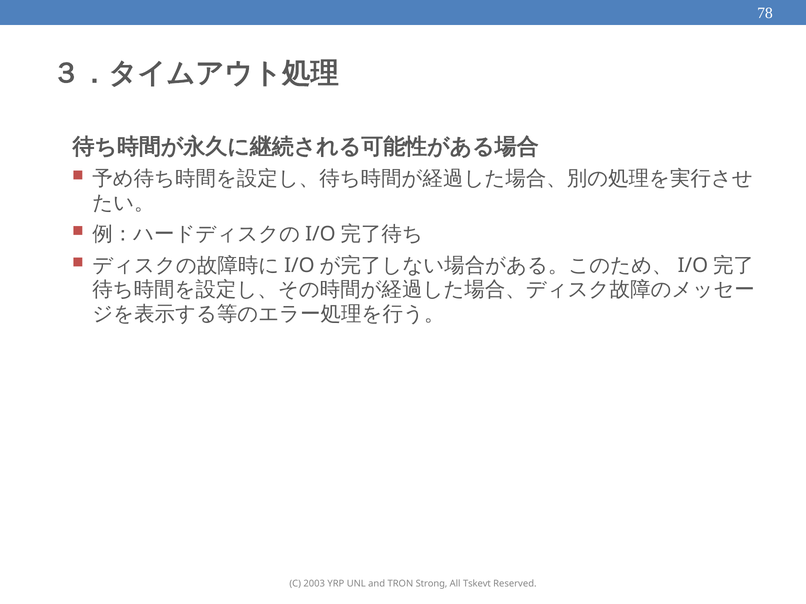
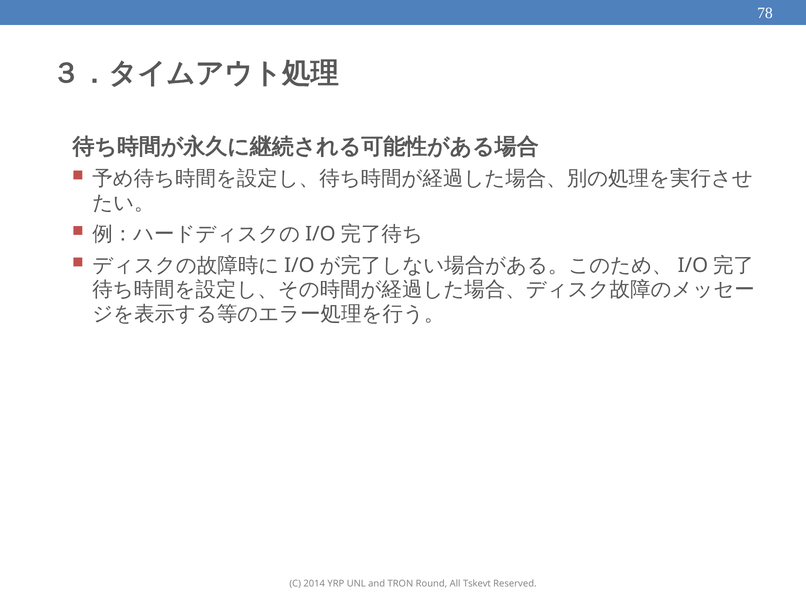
2003: 2003 -> 2014 (314, 584)
Strong: Strong -> Round (431, 584)
